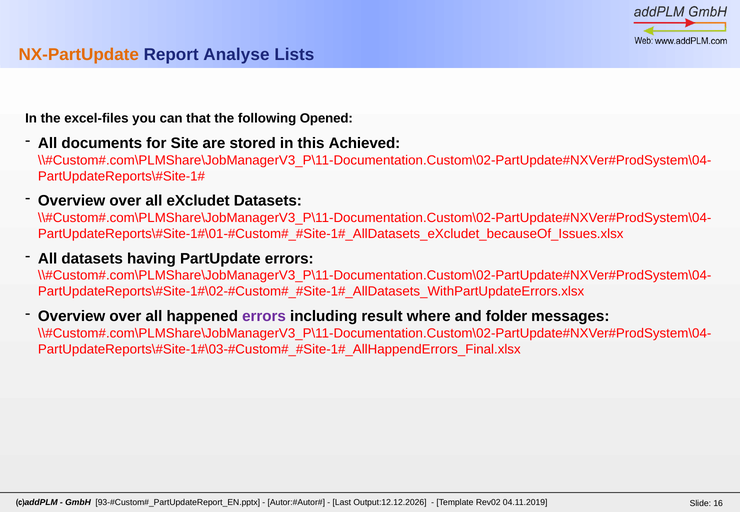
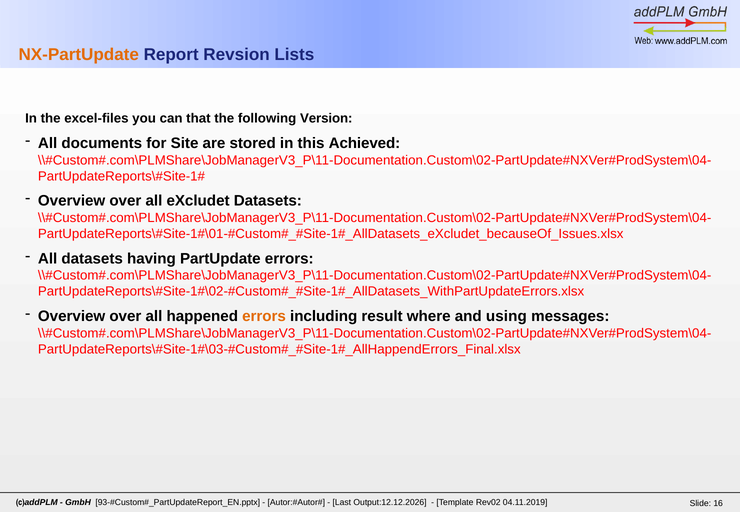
Analyse: Analyse -> Revsion (237, 55)
Opened: Opened -> Version (326, 119)
errors colour: purple -> orange (264, 316)
folder: folder -> using (506, 316)
